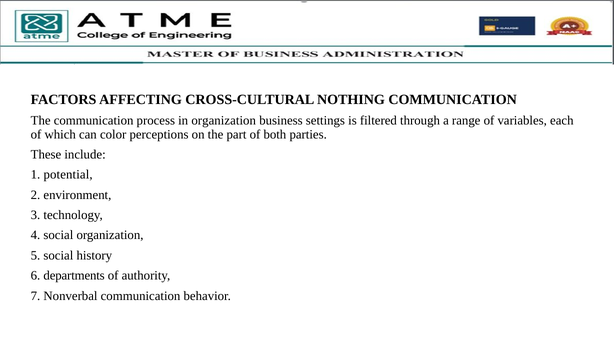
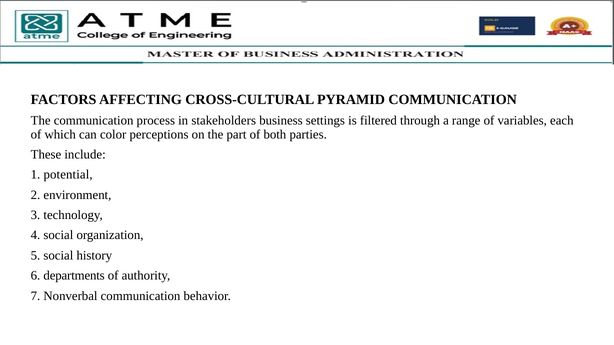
NOTHING: NOTHING -> PYRAMID (351, 100)
in organization: organization -> stakeholders (224, 121)
